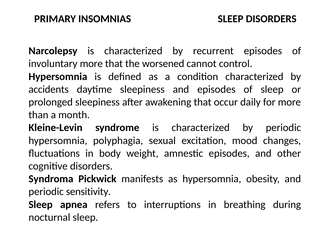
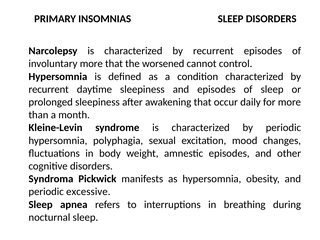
accidents: accidents -> recurrent (49, 89)
sensitivity: sensitivity -> excessive (88, 192)
